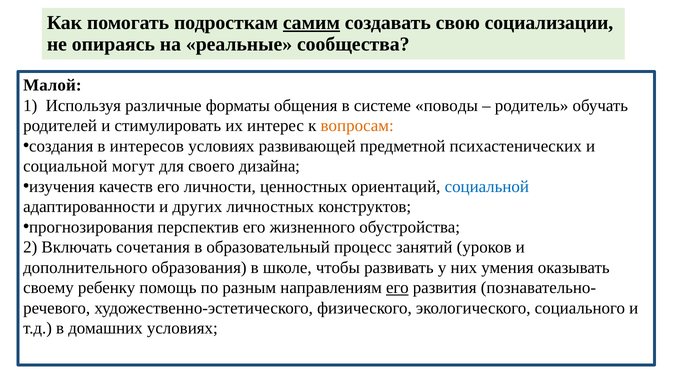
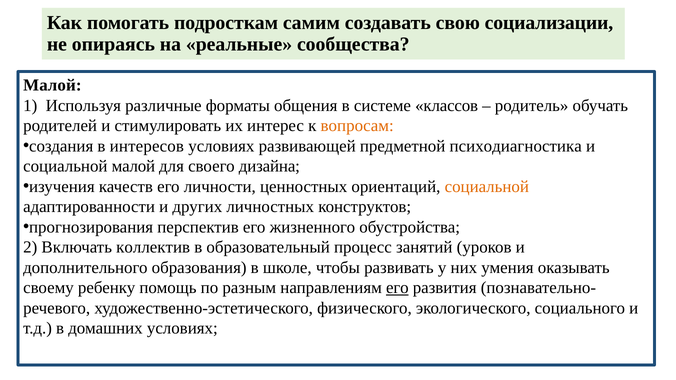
самим underline: present -> none (311, 23)
поводы: поводы -> классов (447, 106)
психастенических: психастенических -> психодиагностика (516, 146)
социальной могут: могут -> малой (133, 166)
социальной colour: blue -> orange (487, 187)
сочетания: сочетания -> коллектив (153, 247)
